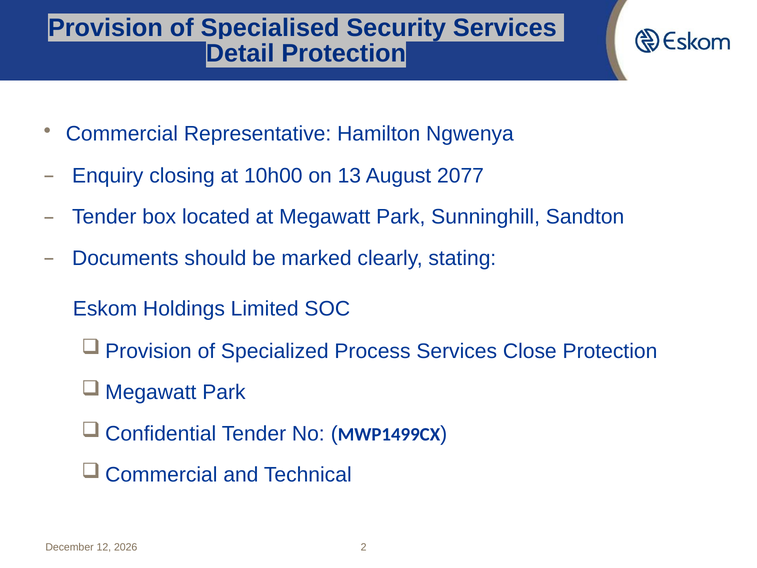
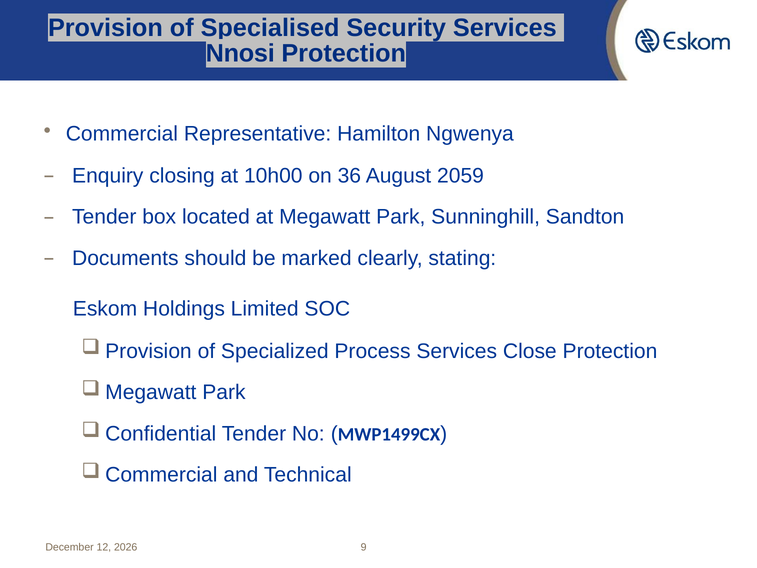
Detail: Detail -> Nnosi (240, 54)
13: 13 -> 36 (349, 176)
2077: 2077 -> 2059 (461, 176)
2: 2 -> 9 (364, 547)
